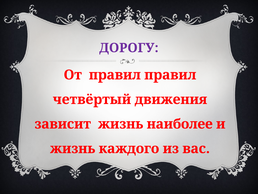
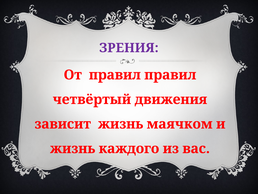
ДОРОГУ: ДОРОГУ -> ЗРЕНИЯ (129, 48)
наиболее: наиболее -> маячком (180, 124)
